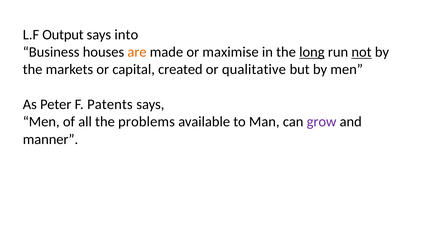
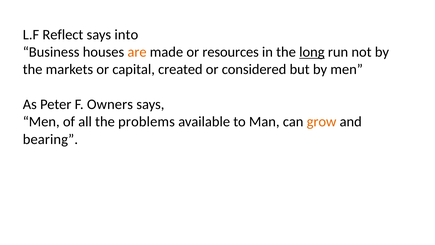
Output: Output -> Reflect (63, 35)
maximise: maximise -> resources (231, 52)
not underline: present -> none (362, 52)
qualitative: qualitative -> considered (254, 69)
Patents: Patents -> Owners (110, 104)
grow colour: purple -> orange (322, 122)
manner: manner -> bearing (50, 139)
